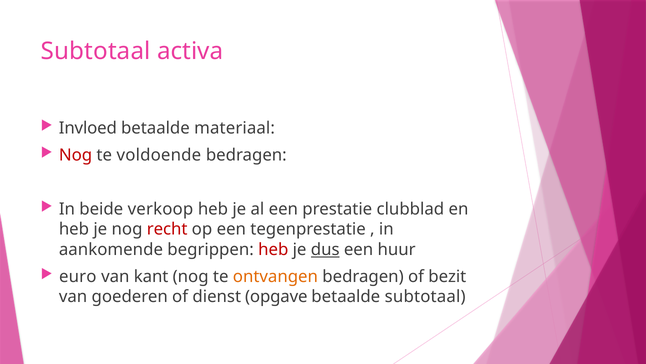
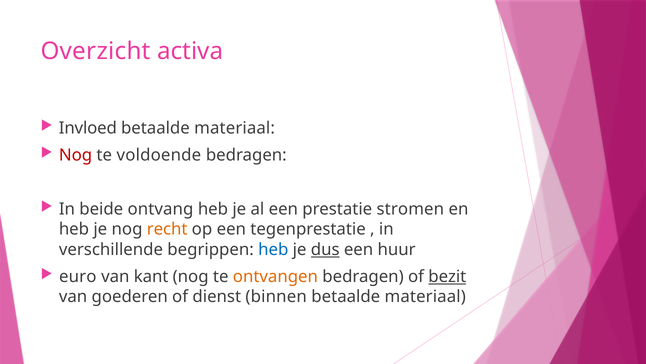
Subtotaal: Subtotaal -> Overzicht (96, 51)
verkoop: verkoop -> ontvang (161, 209)
clubblad: clubblad -> stromen (410, 209)
recht colour: red -> orange (167, 229)
aankomende: aankomende -> verschillende (111, 249)
heb colour: red -> blue (273, 249)
bezit underline: none -> present (447, 276)
opgave: opgave -> binnen (276, 296)
subtotaal: subtotaal -> materiaal (425, 296)
